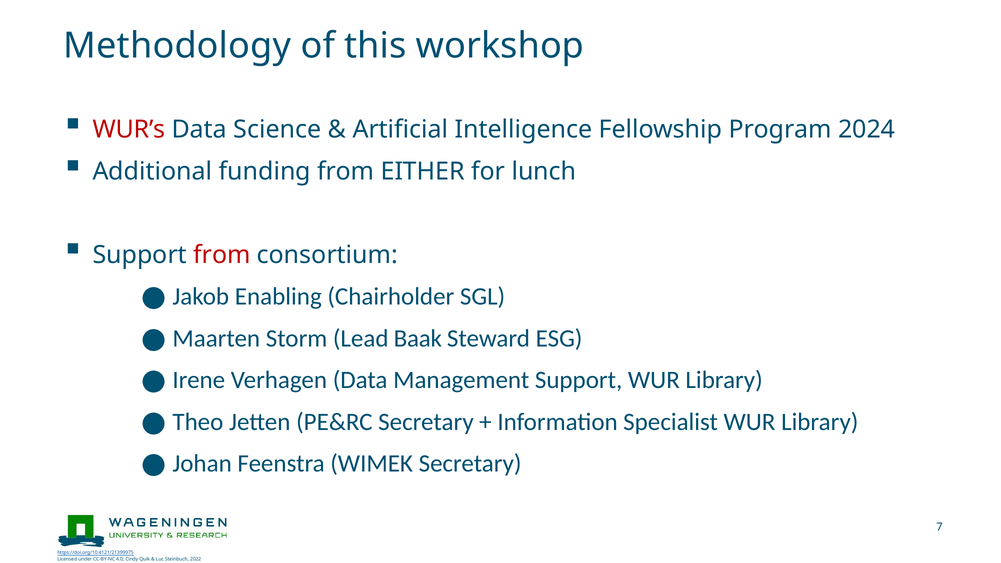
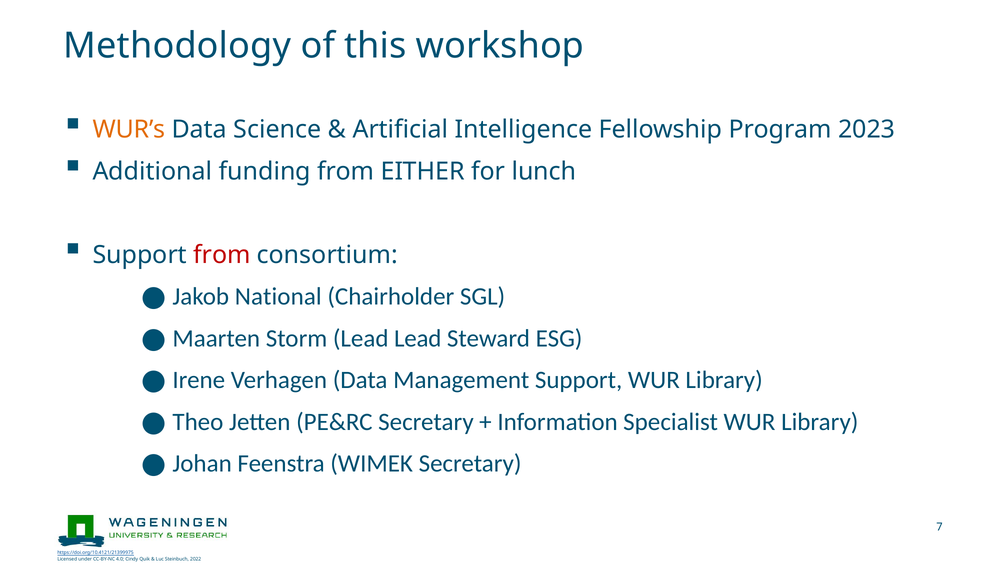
WUR’s colour: red -> orange (129, 130)
2024: 2024 -> 2023 (867, 130)
Enabling: Enabling -> National (278, 297)
Lead Baak: Baak -> Lead (418, 338)
